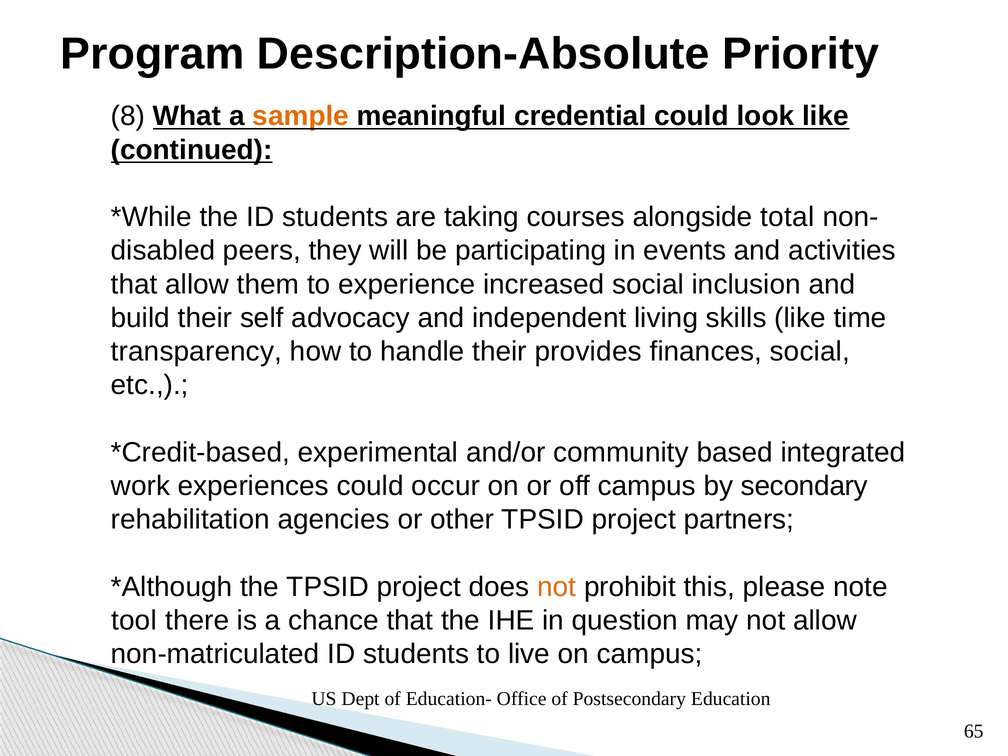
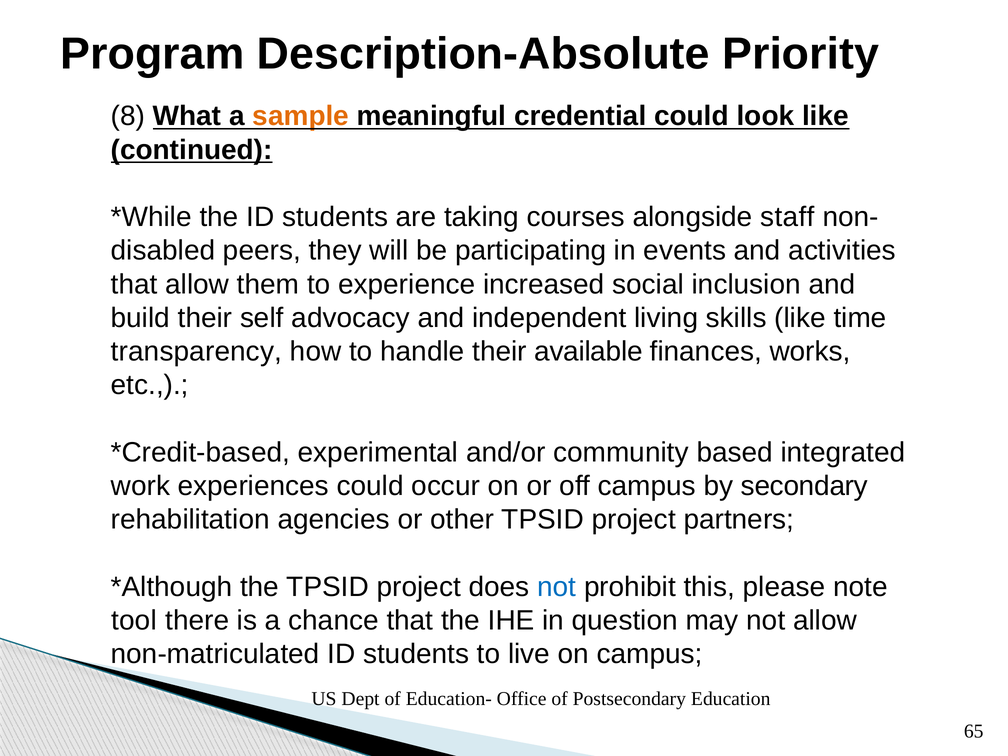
total: total -> staff (787, 217)
provides: provides -> available (588, 352)
finances social: social -> works (810, 352)
not colour: orange -> blue (557, 587)
